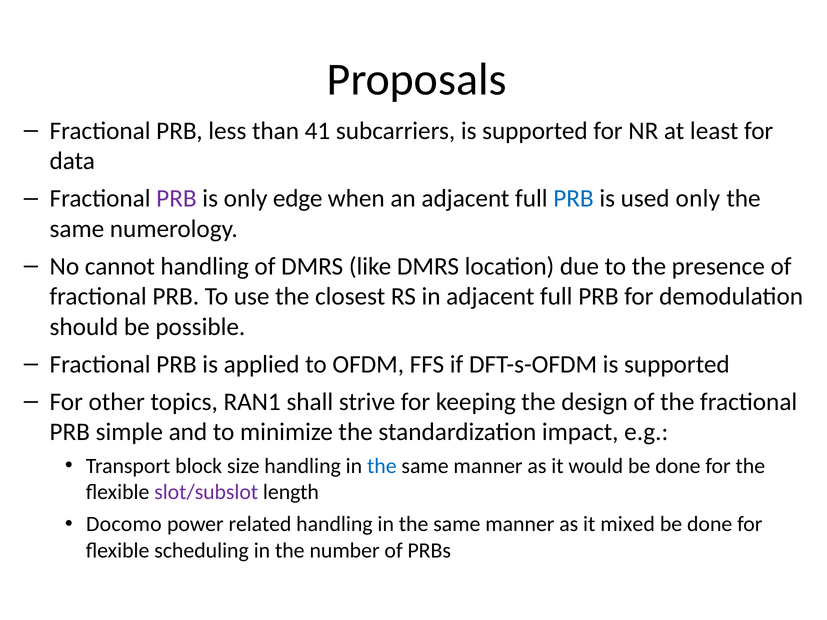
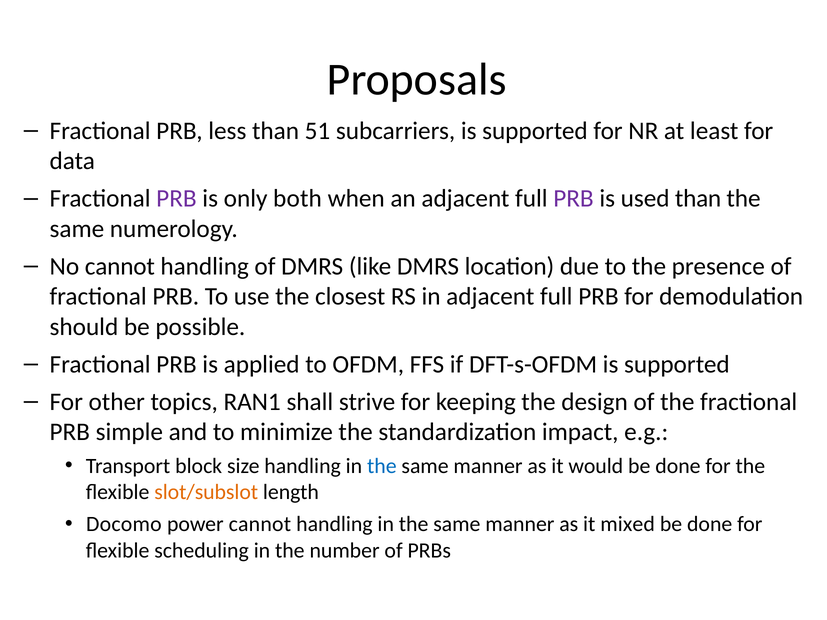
41: 41 -> 51 (317, 131)
edge: edge -> both (298, 199)
PRB colour: blue -> purple (573, 199)
used only: only -> than (698, 199)
slot/subslot colour: purple -> orange (206, 492)
power related: related -> cannot (260, 524)
